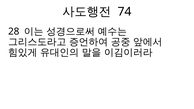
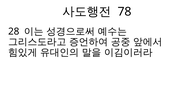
74: 74 -> 78 (125, 12)
